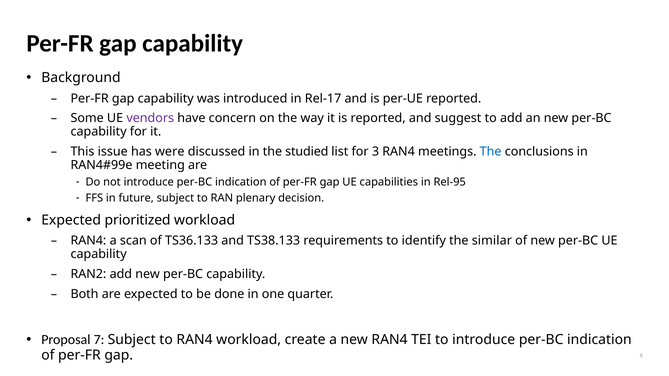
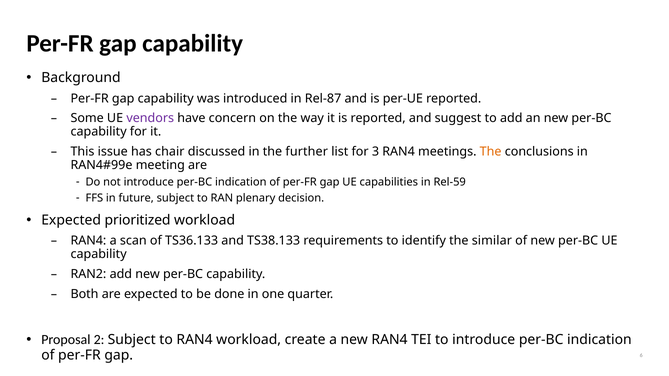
Rel-17: Rel-17 -> Rel-87 (323, 98)
were: were -> chair (170, 152)
studied: studied -> further (307, 152)
The colour: blue -> orange (491, 152)
Rel-95: Rel-95 -> Rel-59 (450, 182)
7: 7 -> 2 (99, 340)
